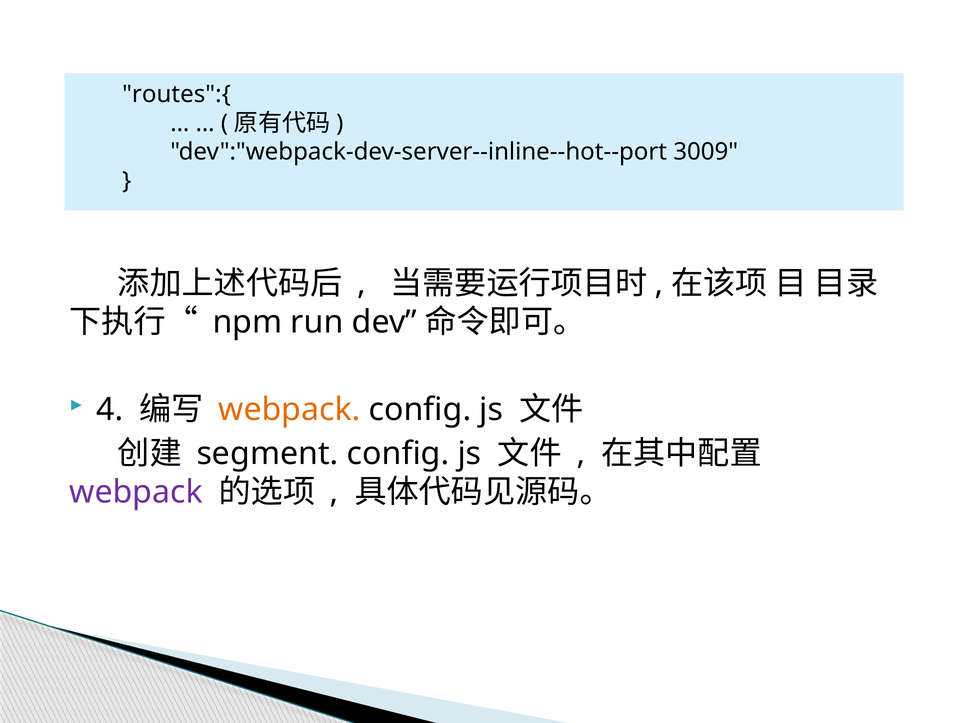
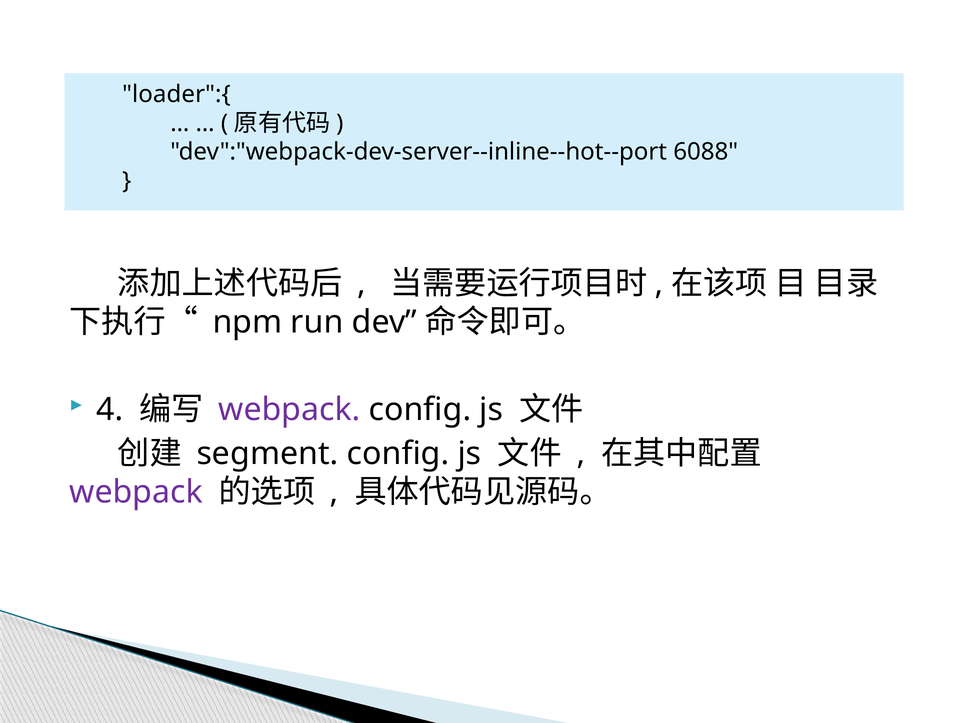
routes":{: routes":{ -> loader":{ (176, 94)
3009: 3009 -> 6088 (706, 152)
webpack colour: orange -> purple (289, 410)
